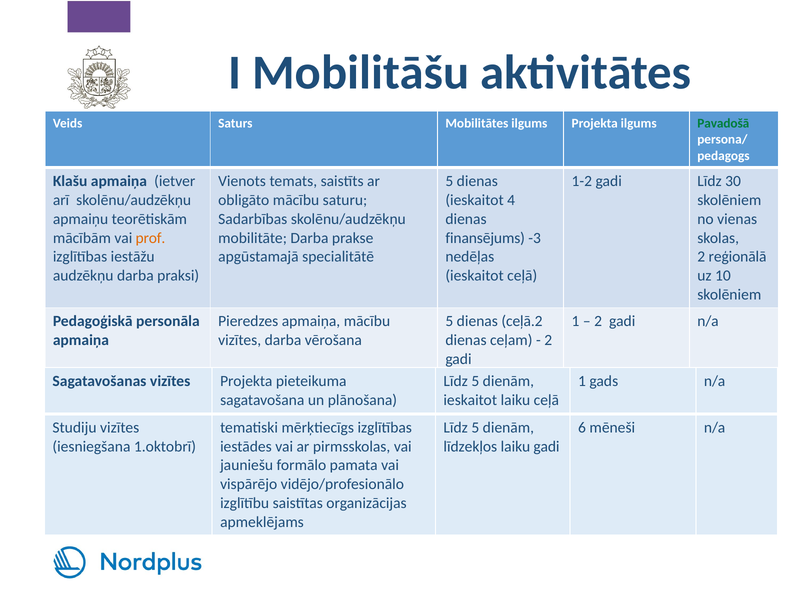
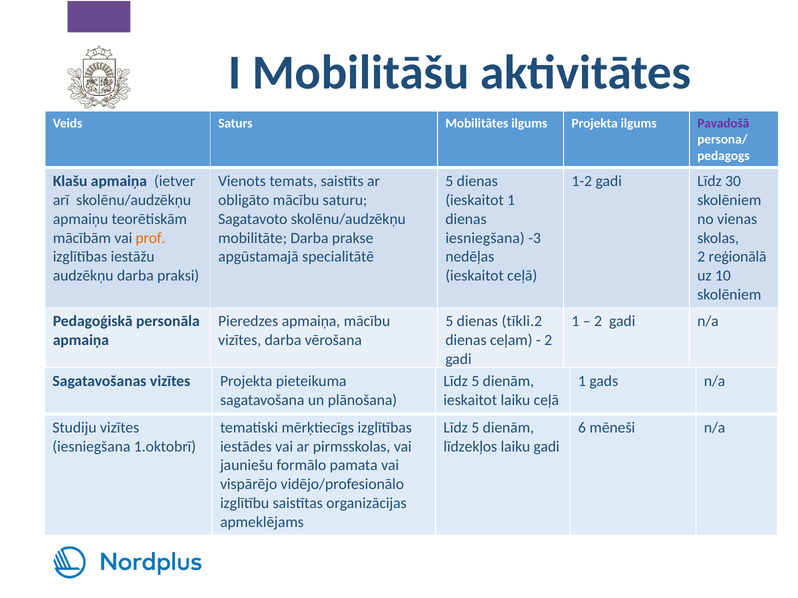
Pavadošā colour: green -> purple (723, 123)
ieskaitot 4: 4 -> 1 (511, 200)
Sadarbības: Sadarbības -> Sagatavoto (253, 219)
finansējums: finansējums -> iesniegšana (485, 238)
ceļā.2: ceļā.2 -> tīkli.2 (522, 322)
